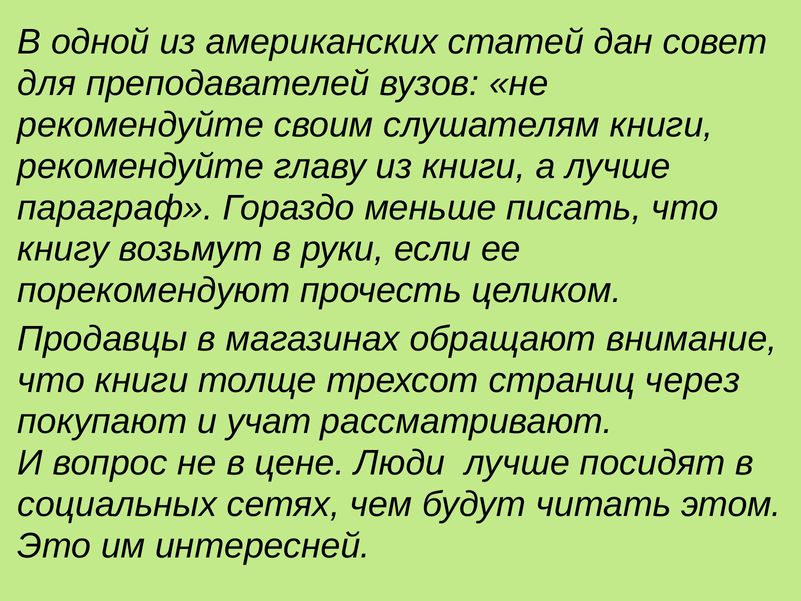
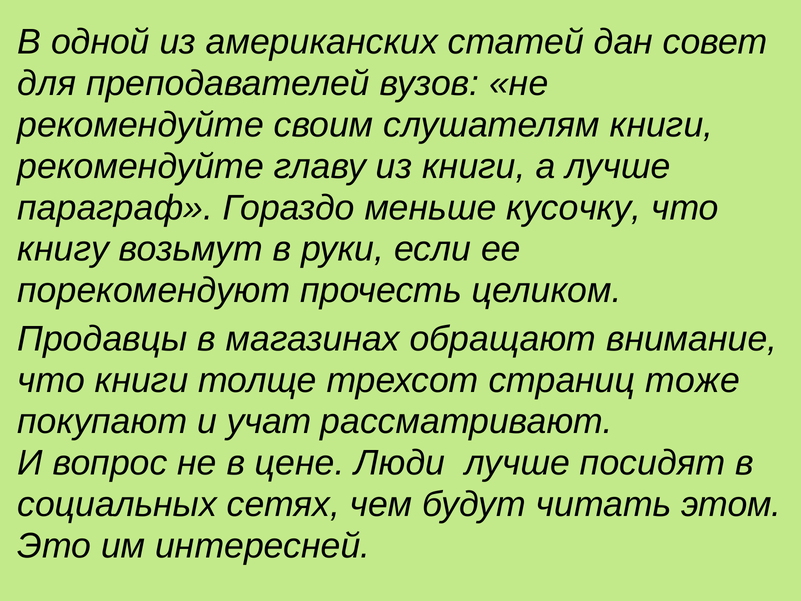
писать: писать -> кусочку (574, 208)
через: через -> тоже (693, 380)
